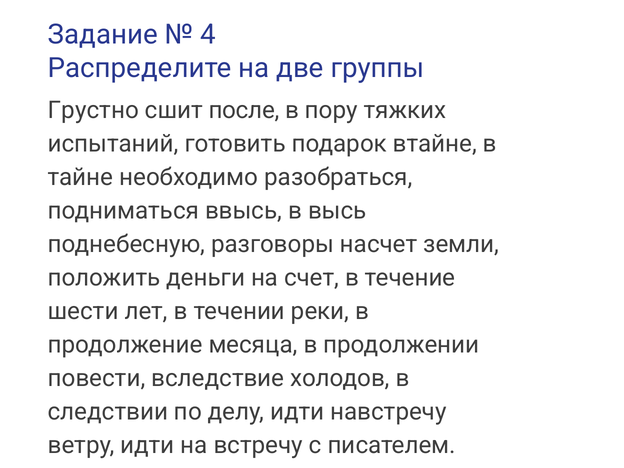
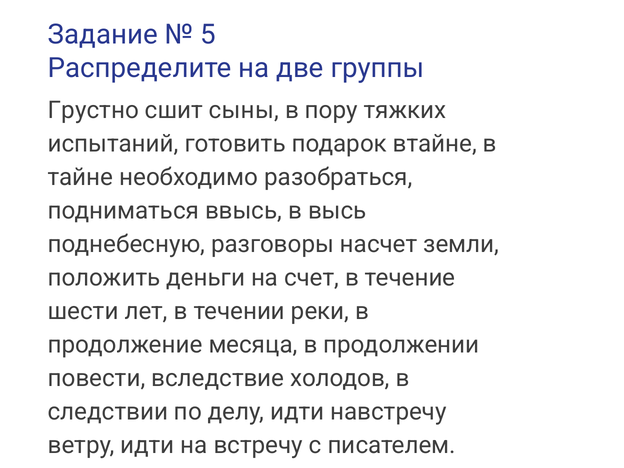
4: 4 -> 5 (208, 35)
после: после -> сыны (244, 110)
